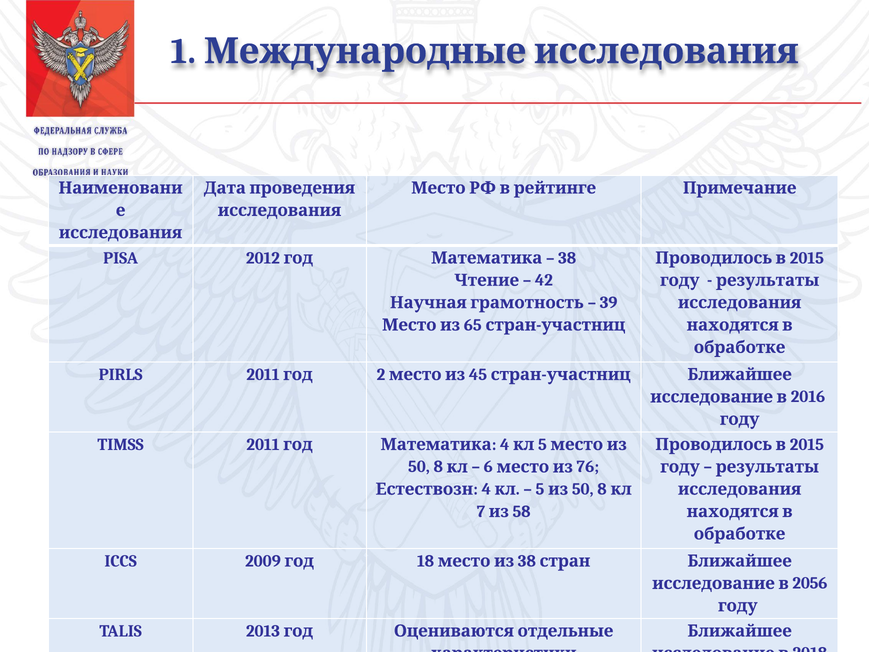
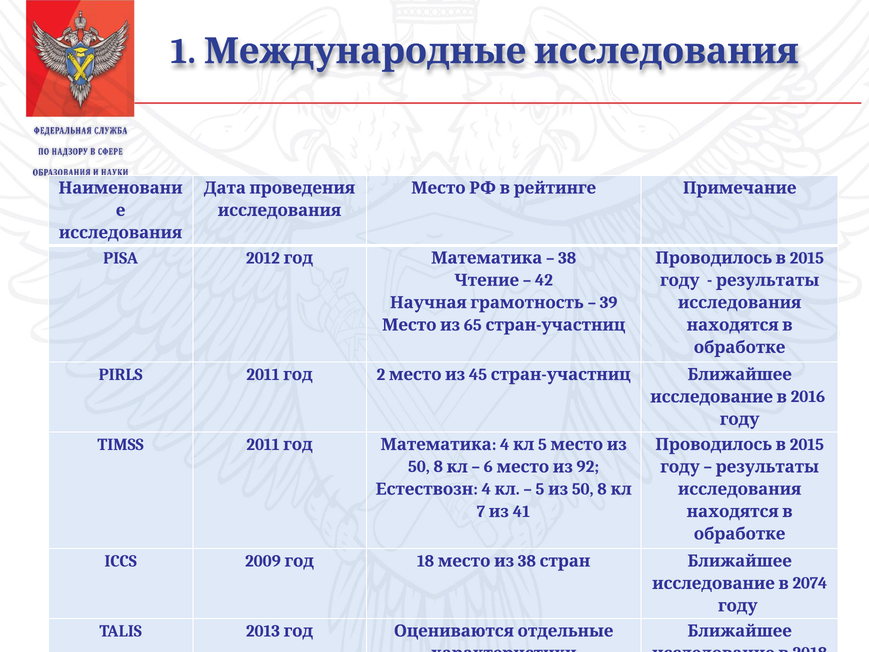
76: 76 -> 92 (588, 467)
58: 58 -> 41 (521, 511)
2056: 2056 -> 2074 (810, 583)
